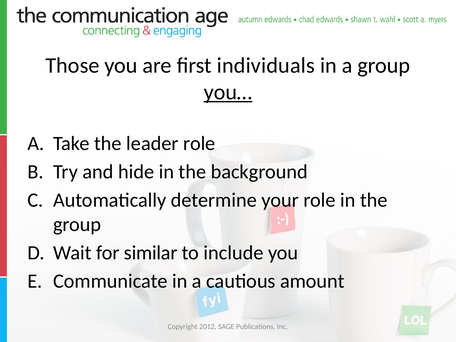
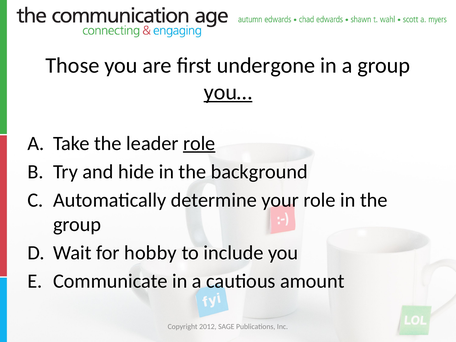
individuals: individuals -> undergone (266, 65)
role underline: none -> present (199, 143)
similar: similar -> hobby (151, 253)
